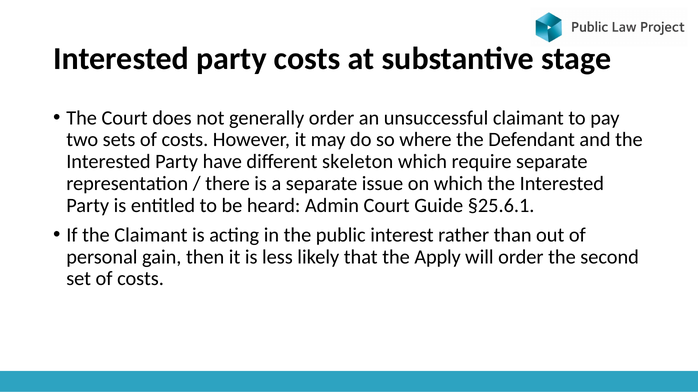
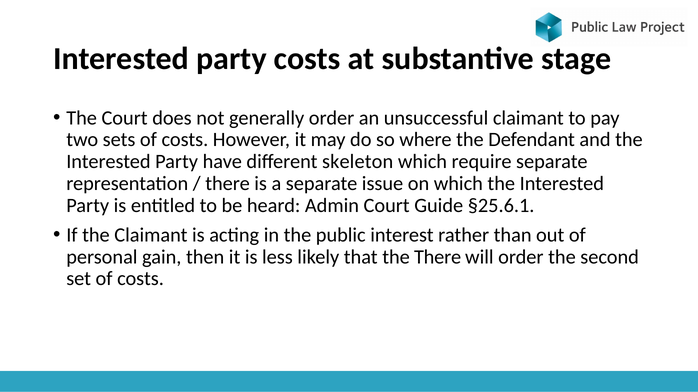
the Apply: Apply -> There (438, 257)
